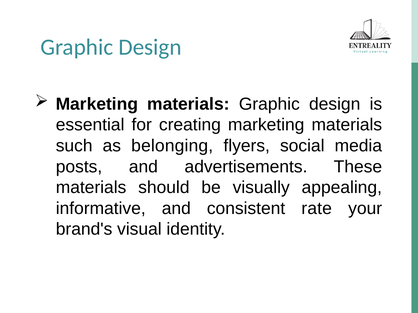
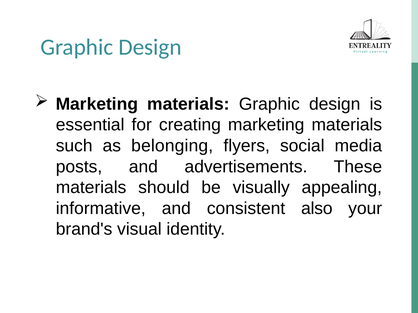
rate: rate -> also (317, 209)
